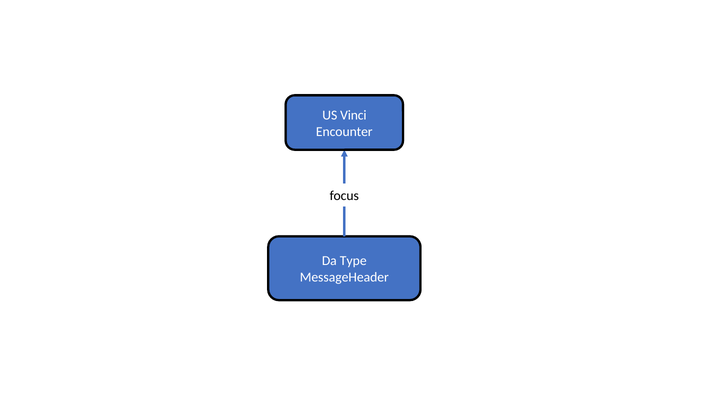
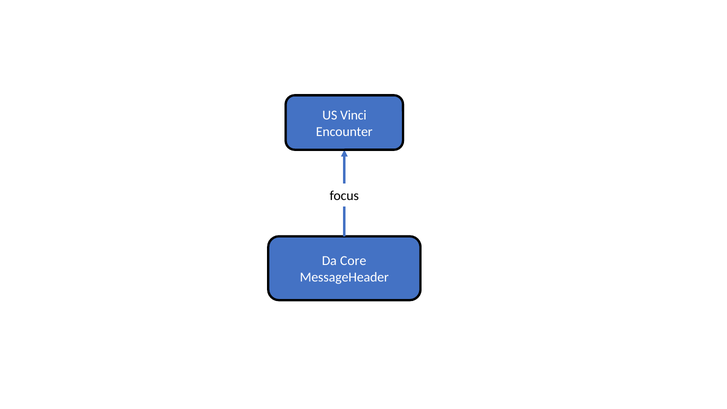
Type: Type -> Core (353, 261)
